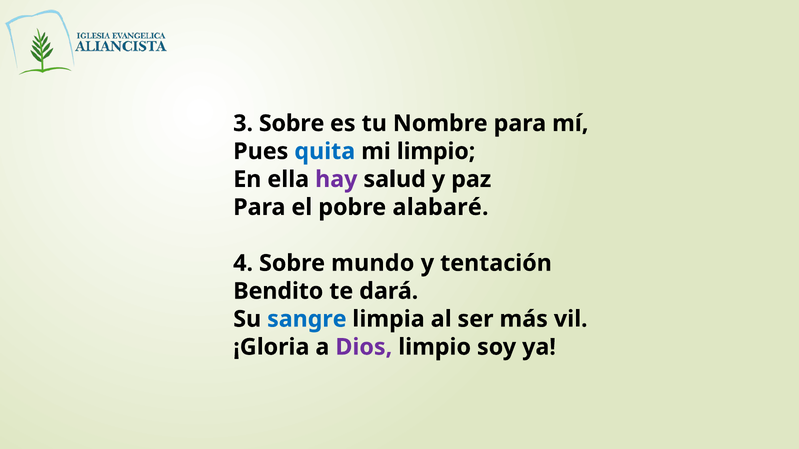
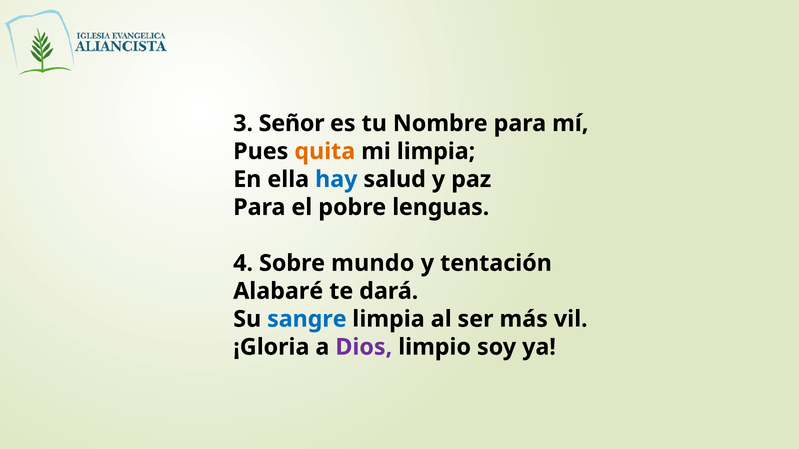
3 Sobre: Sobre -> Señor (292, 124)
quita colour: blue -> orange (325, 151)
mi limpio: limpio -> limpia (436, 151)
hay colour: purple -> blue (336, 179)
alabaré: alabaré -> lenguas (441, 207)
Bendito: Bendito -> Alabaré (278, 291)
